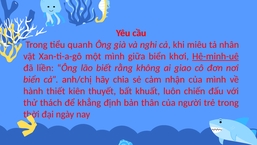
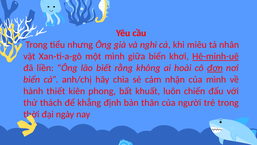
quanh: quanh -> nhưng (80, 45)
giao: giao -> hoài (183, 68)
đơn underline: none -> present (215, 68)
thuyết: thuyết -> phong (102, 91)
